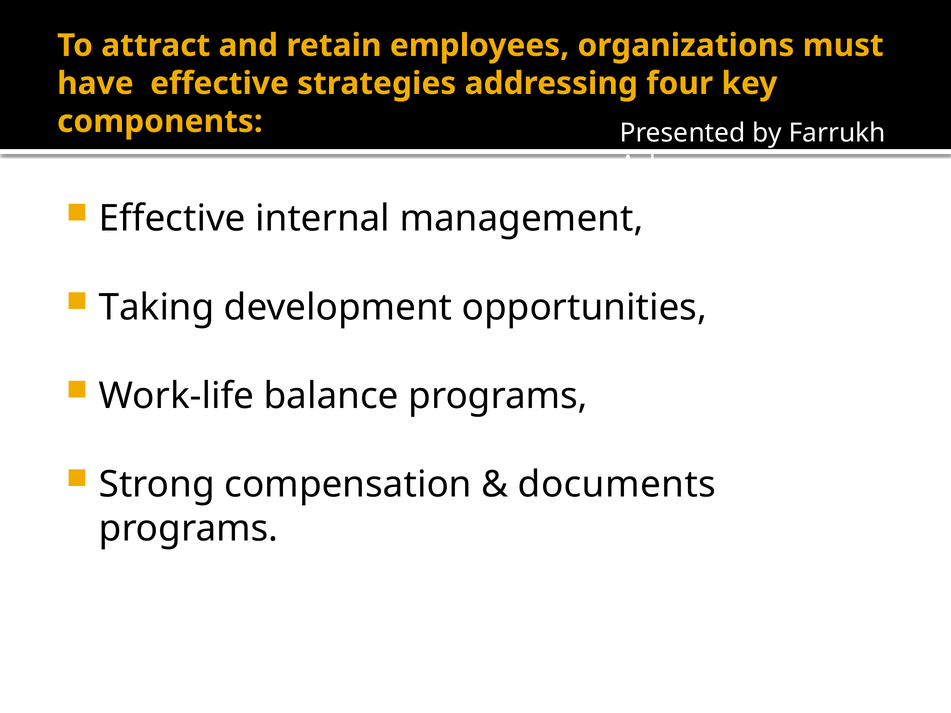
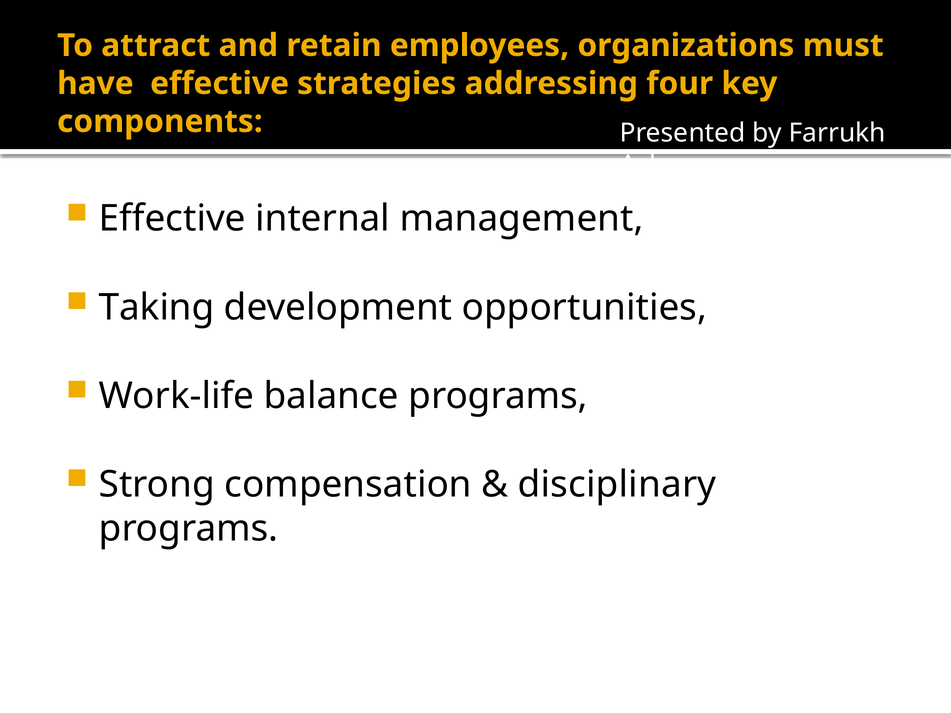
documents: documents -> disciplinary (617, 485)
